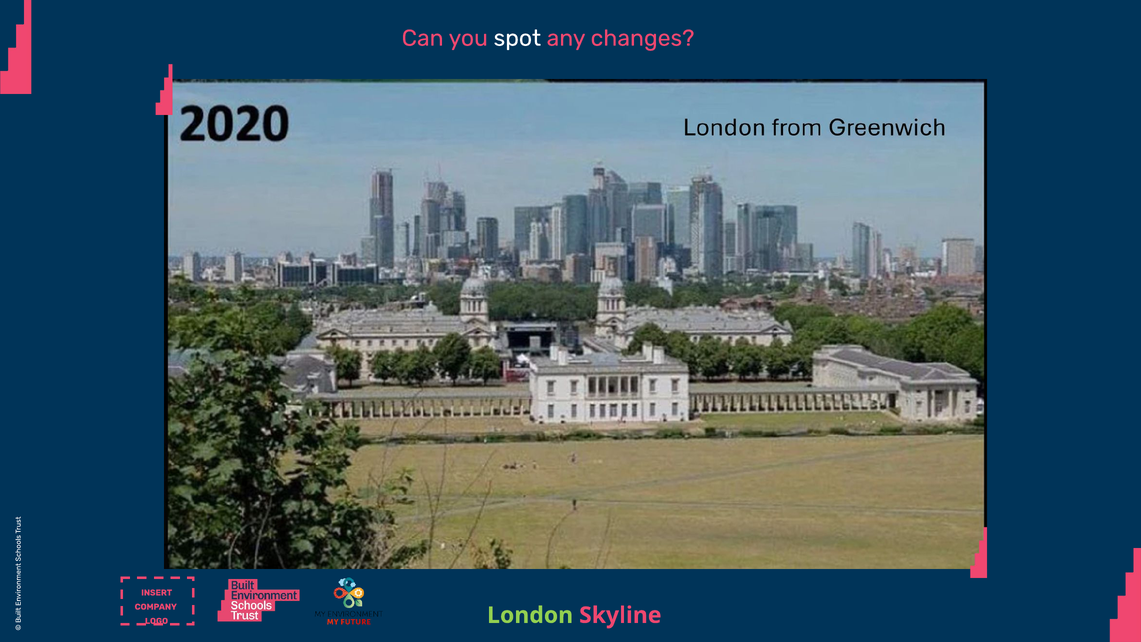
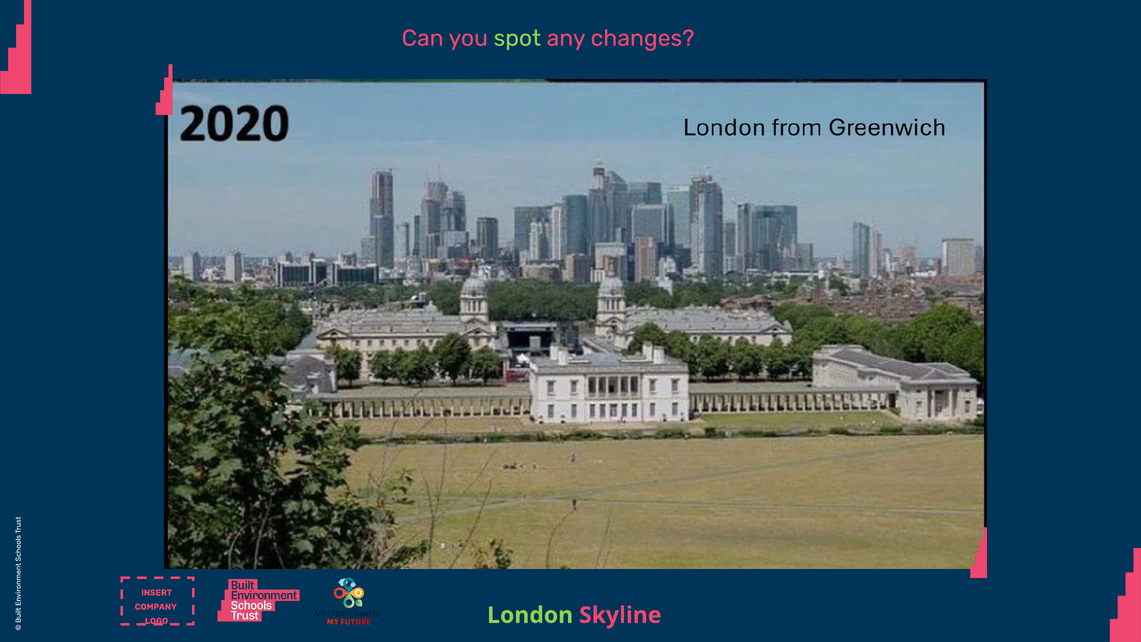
spot colour: white -> light green (517, 38)
